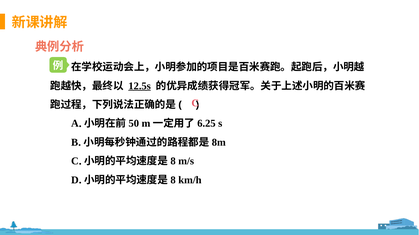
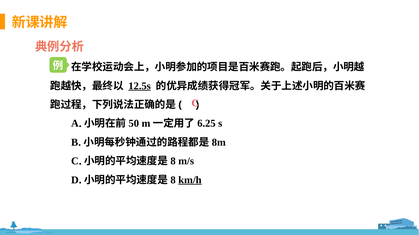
km/h underline: none -> present (190, 180)
